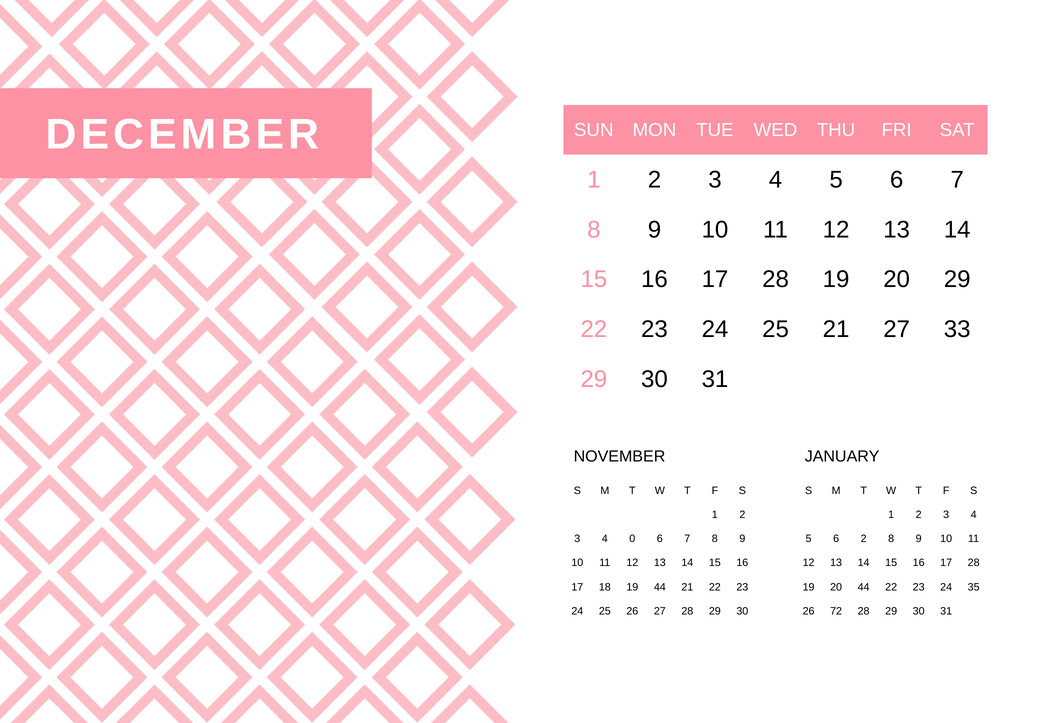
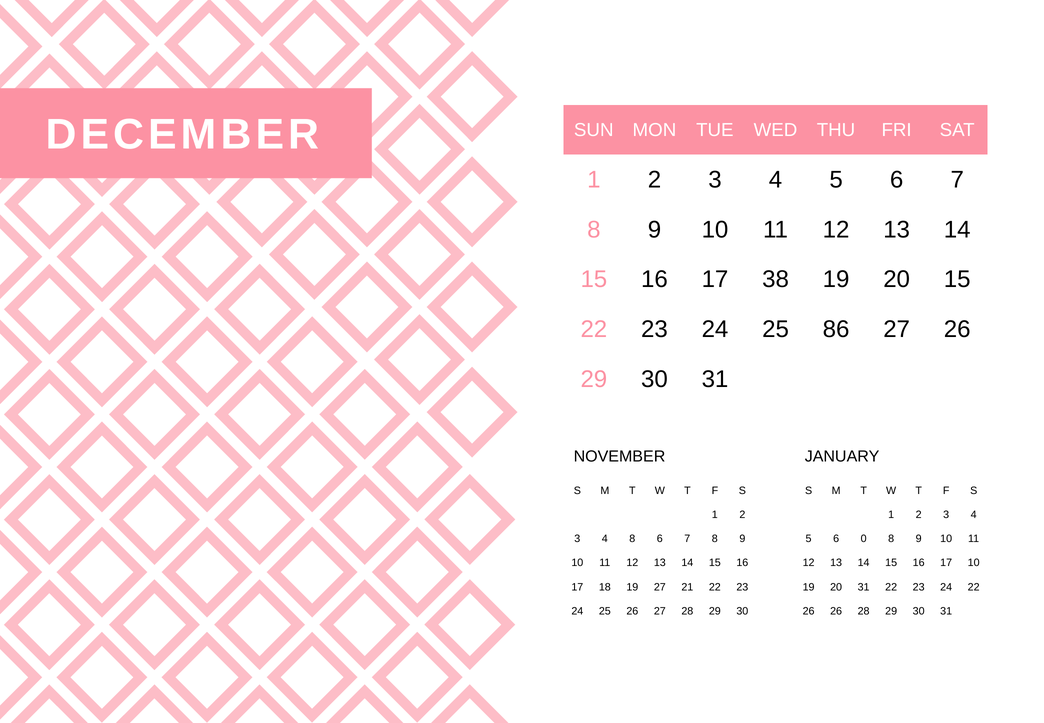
28: 28 -> 38 (776, 279)
20 29: 29 -> 15 (957, 279)
25 21: 21 -> 86 (836, 329)
27 33: 33 -> 26 (957, 329)
4 0: 0 -> 8 (632, 539)
6 2: 2 -> 0 (864, 539)
28: 28 -> 10 (974, 563)
19 44: 44 -> 27 (660, 587)
20 44: 44 -> 31 (864, 587)
24 35: 35 -> 22 (974, 587)
26 72: 72 -> 26 (836, 611)
